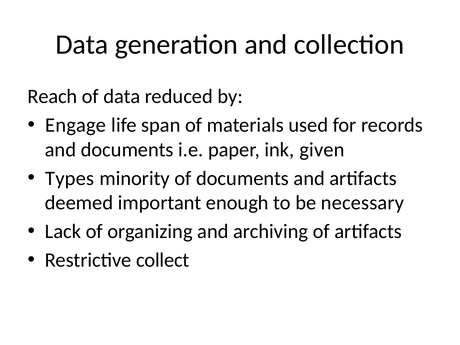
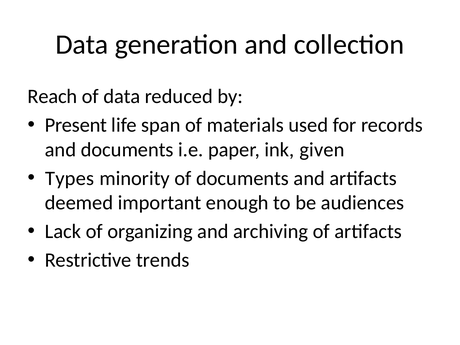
Engage: Engage -> Present (76, 125)
necessary: necessary -> audiences (363, 203)
collect: collect -> trends (163, 260)
